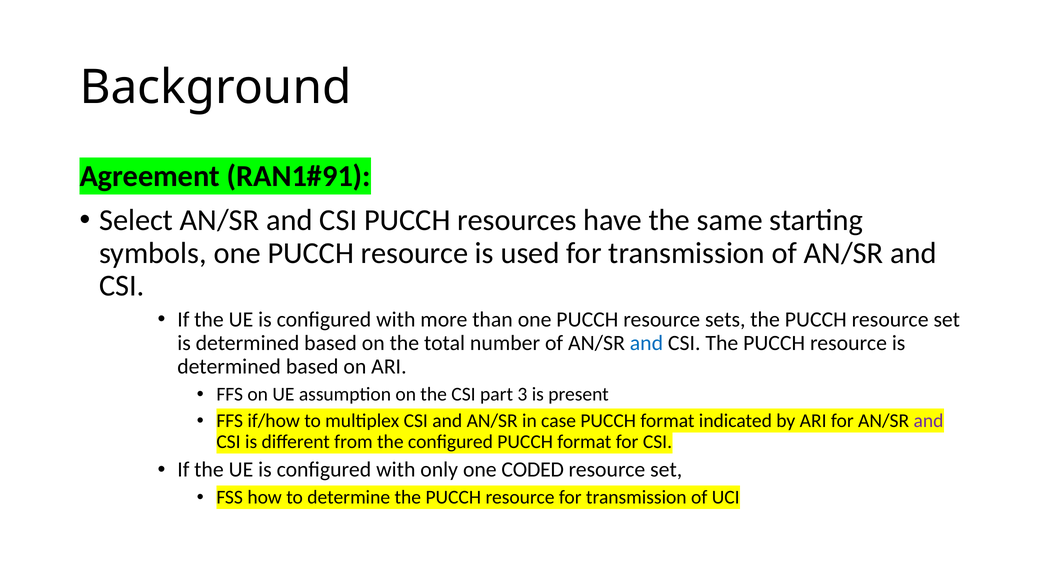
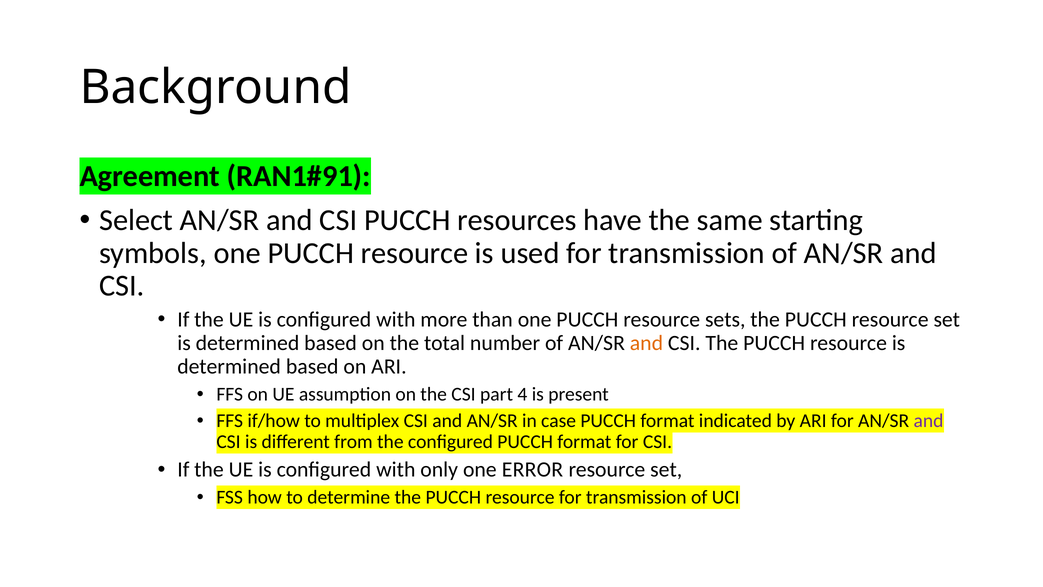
and colour: blue -> orange (646, 343)
3: 3 -> 4 (522, 394)
CODED: CODED -> ERROR (532, 469)
